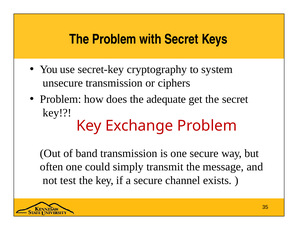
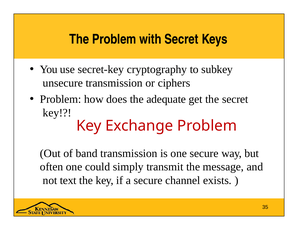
system: system -> subkey (217, 69)
test: test -> text (68, 181)
